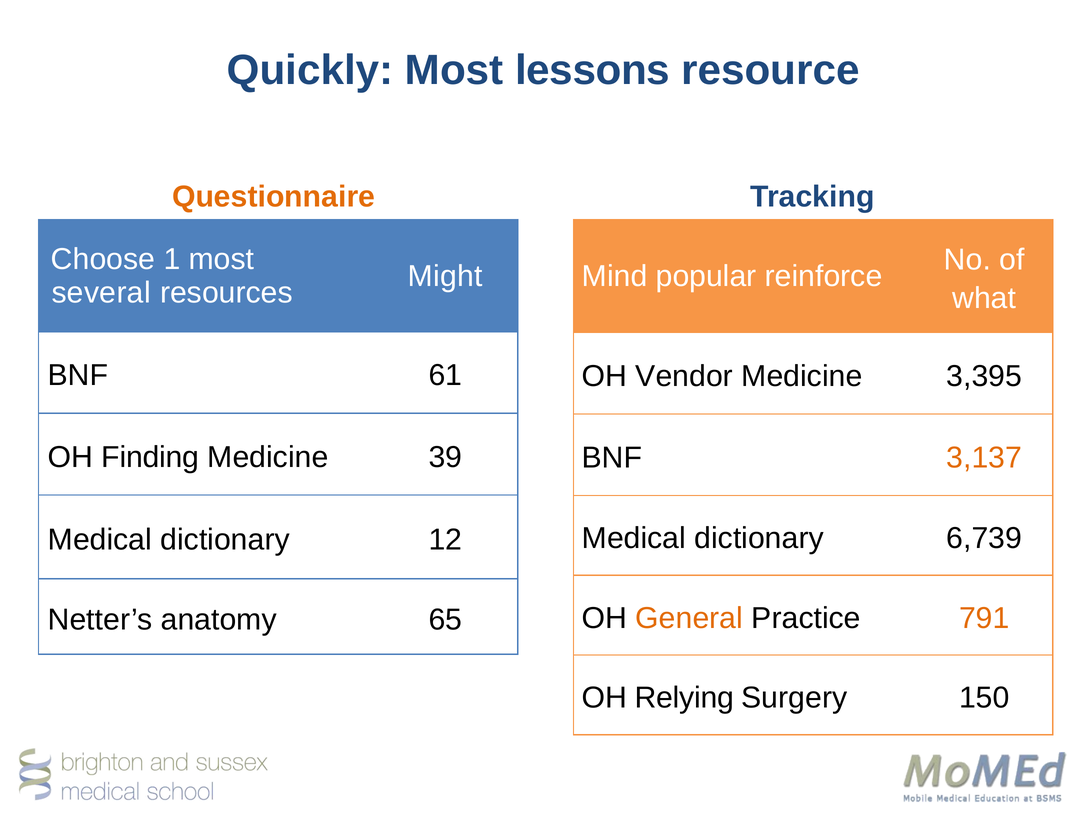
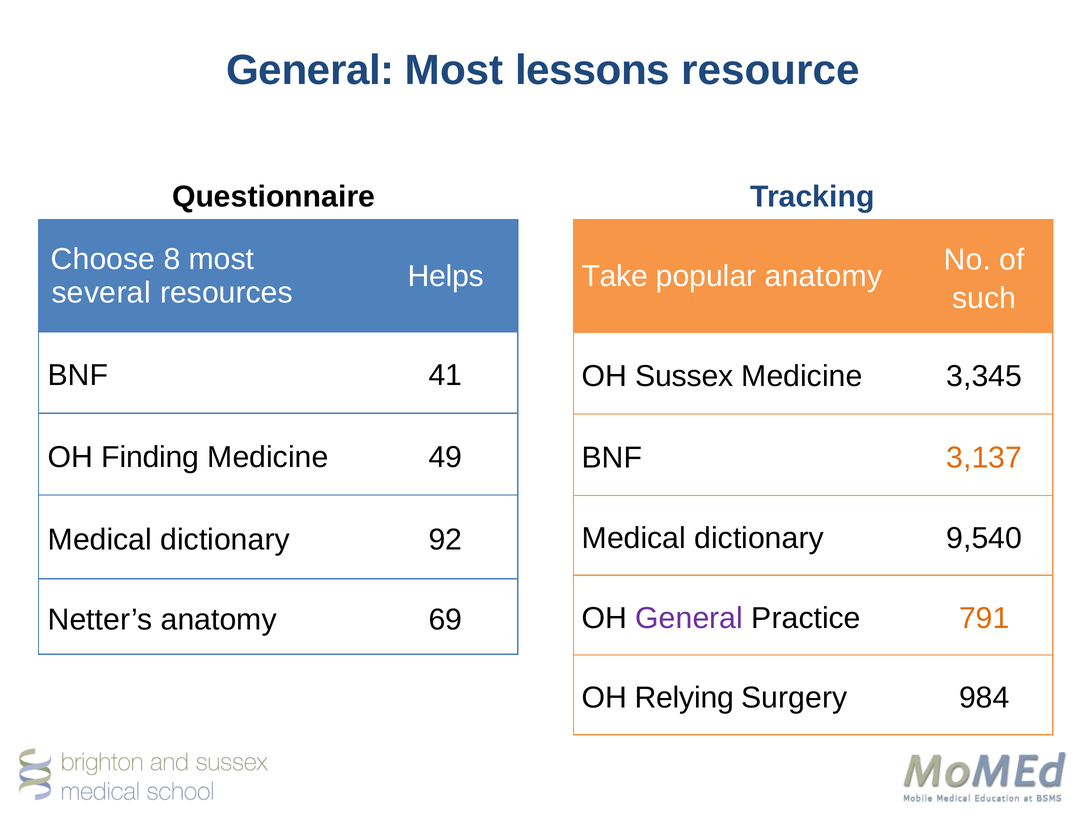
Quickly: Quickly -> General (310, 70)
Questionnaire colour: orange -> black (274, 197)
1: 1 -> 8 (172, 259)
Might: Might -> Helps (446, 276)
Mind: Mind -> Take (615, 276)
popular reinforce: reinforce -> anatomy (824, 276)
what: what -> such (984, 298)
61: 61 -> 41 (445, 375)
Vendor: Vendor -> Sussex (684, 376)
3,395: 3,395 -> 3,345 (984, 376)
39: 39 -> 49 (445, 457)
6,739: 6,739 -> 9,540 (984, 538)
12: 12 -> 92 (445, 539)
General colour: orange -> purple (689, 618)
65: 65 -> 69 (445, 619)
150: 150 -> 984 (984, 697)
